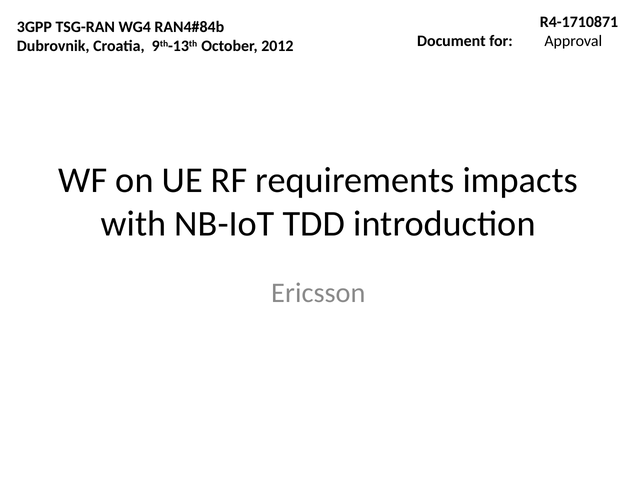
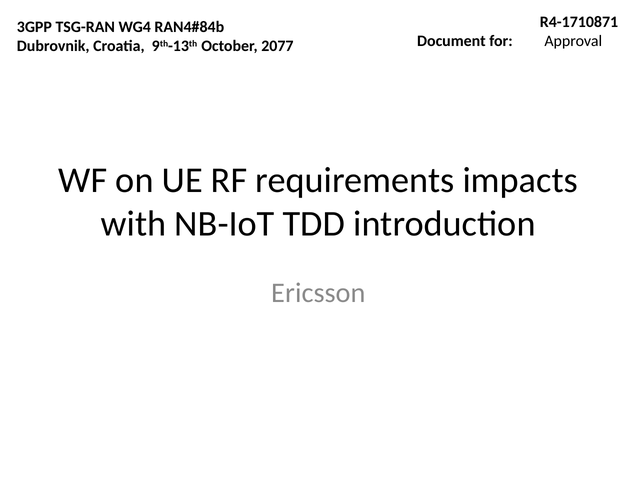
2012: 2012 -> 2077 (277, 46)
